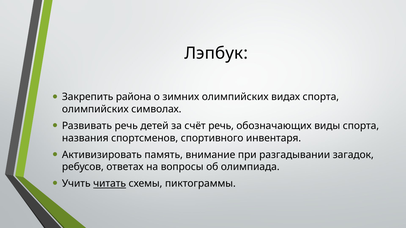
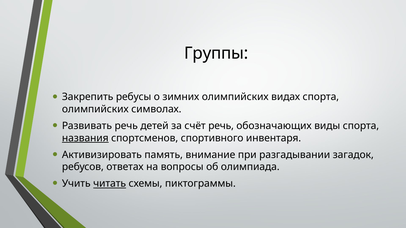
Лэпбук: Лэпбук -> Группы (216, 53)
района: района -> ребусы (134, 97)
названия underline: none -> present (85, 138)
